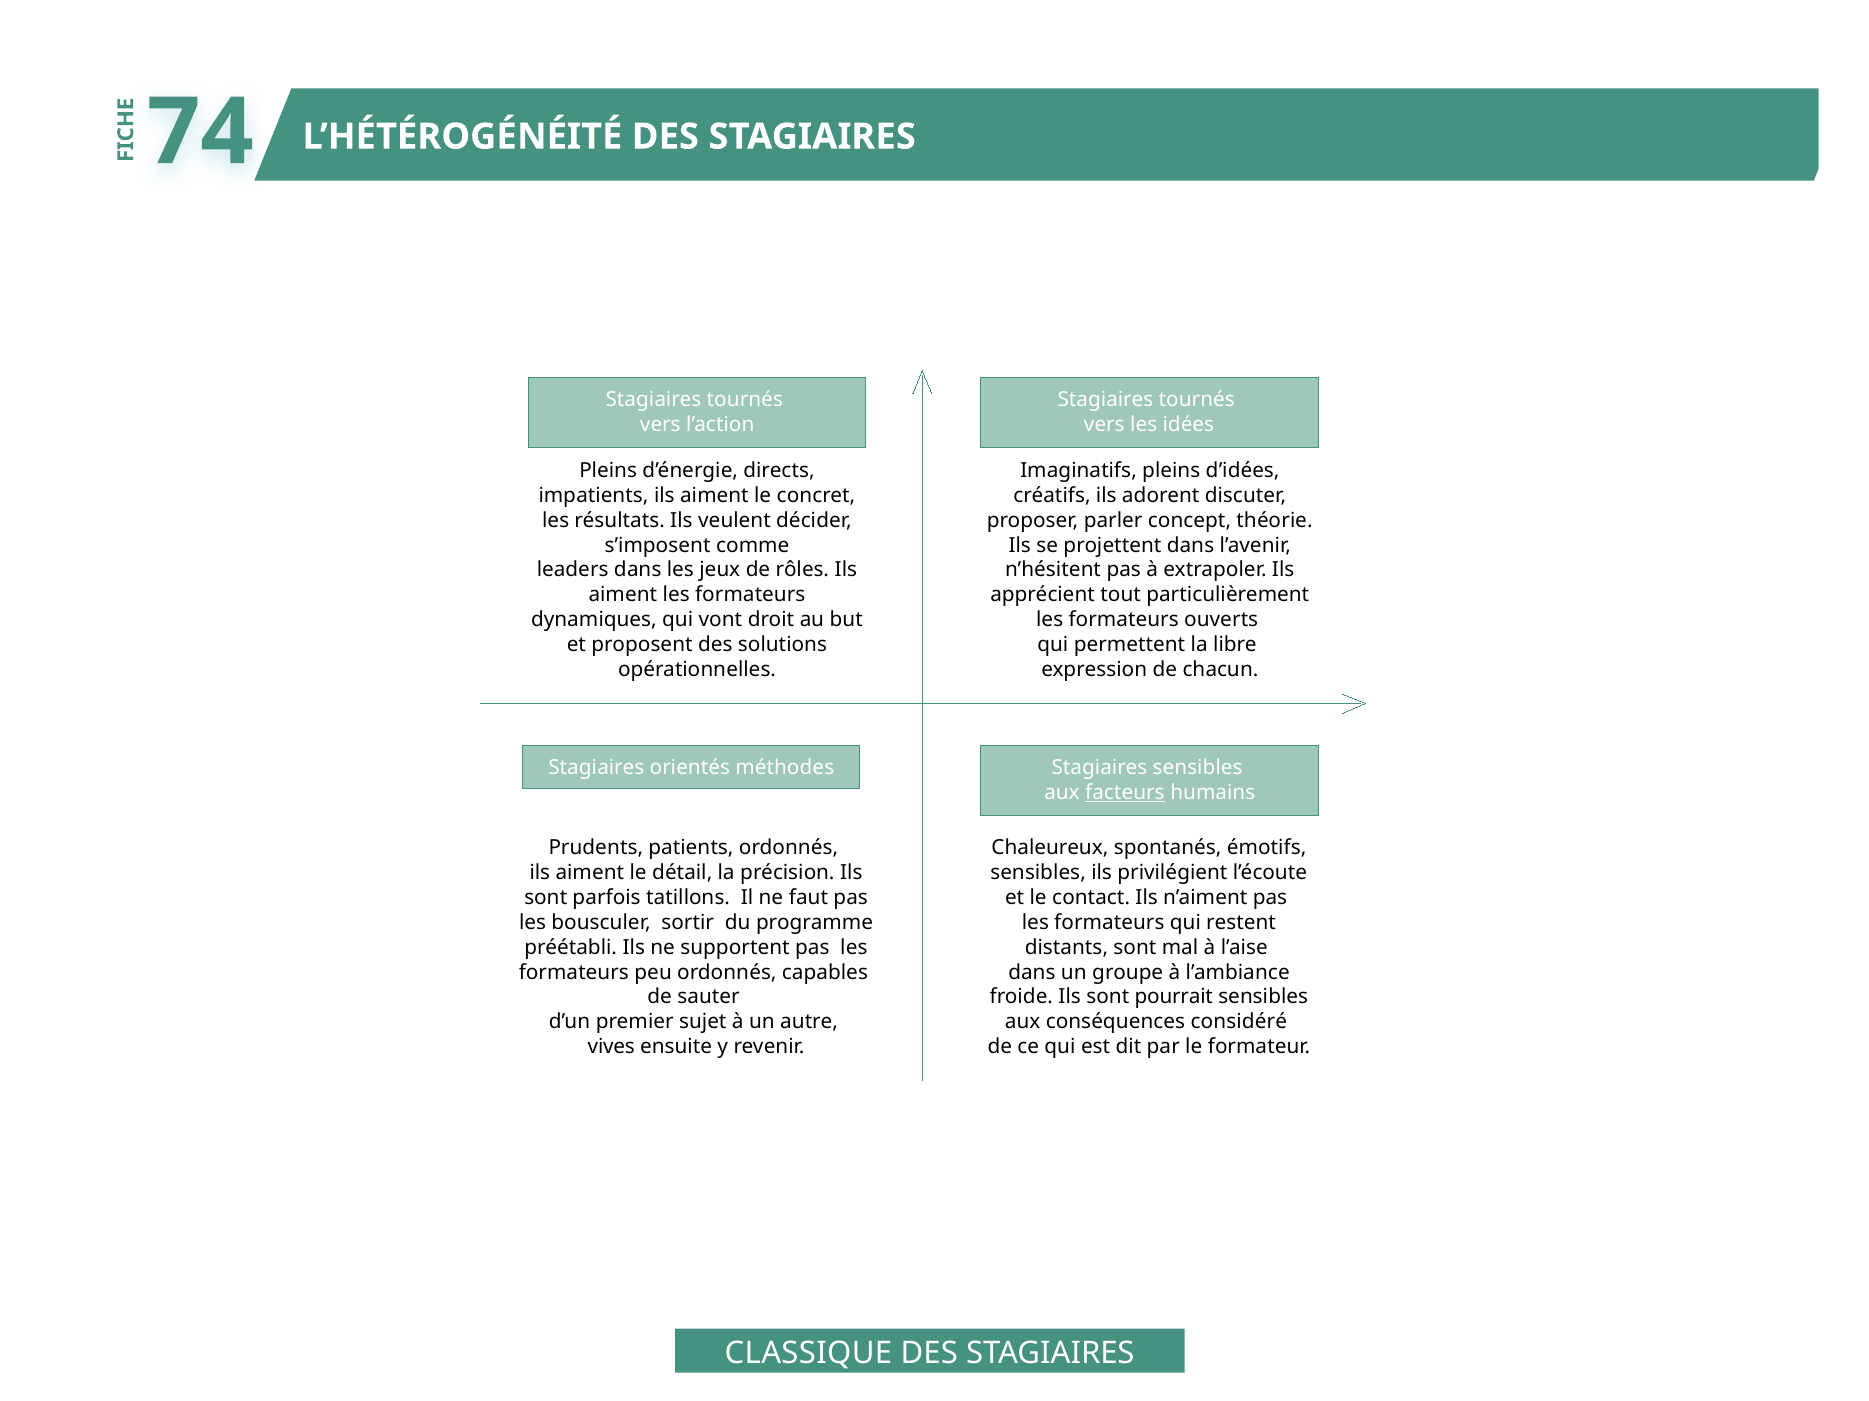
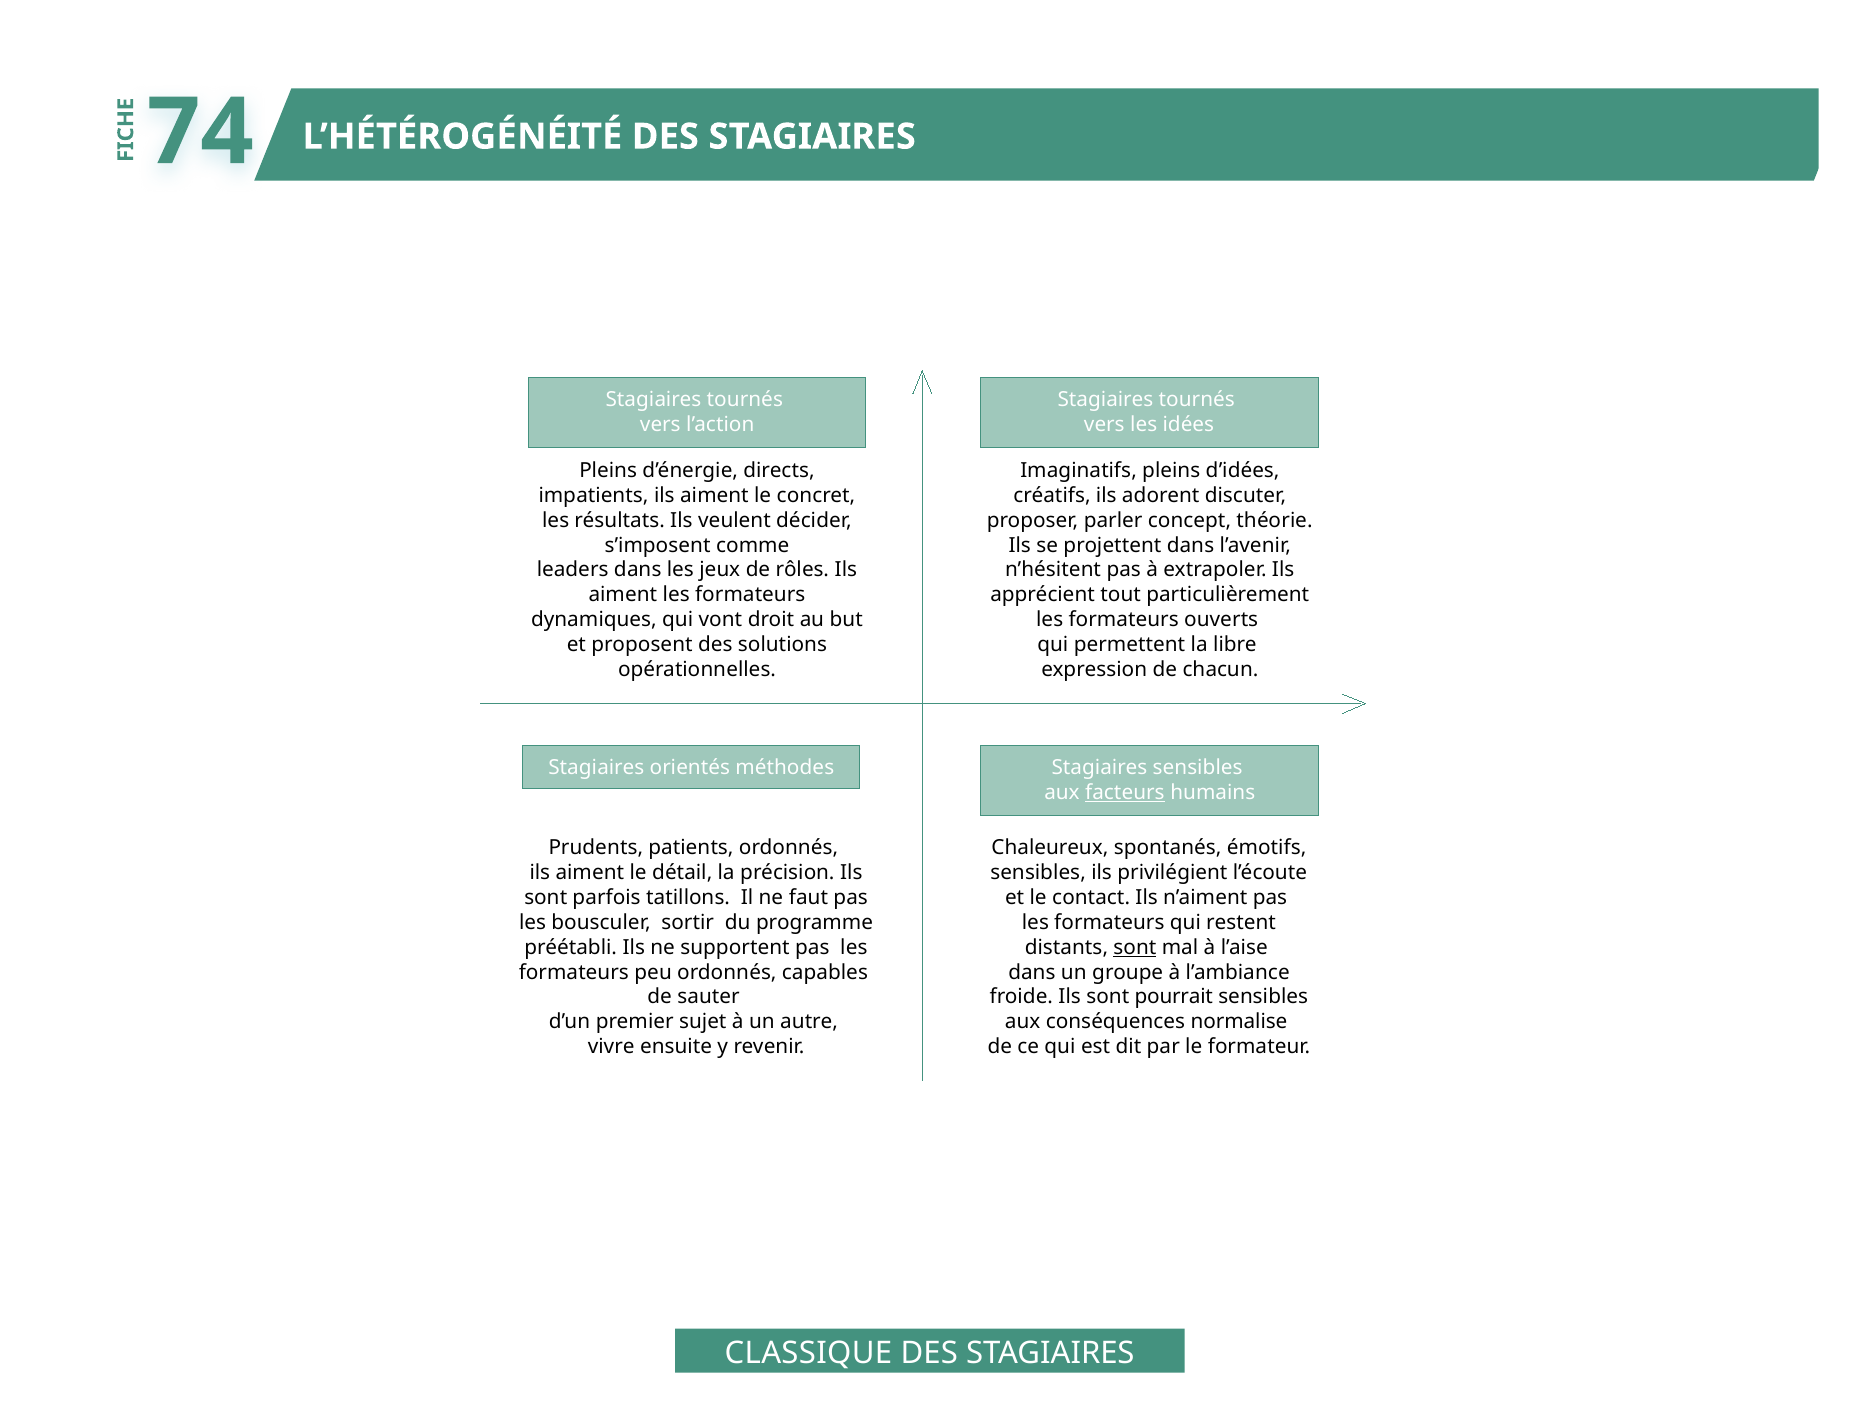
sont underline: none -> present (1135, 948)
considéré: considéré -> normalise (1239, 1022)
vives: vives -> vivre (611, 1047)
